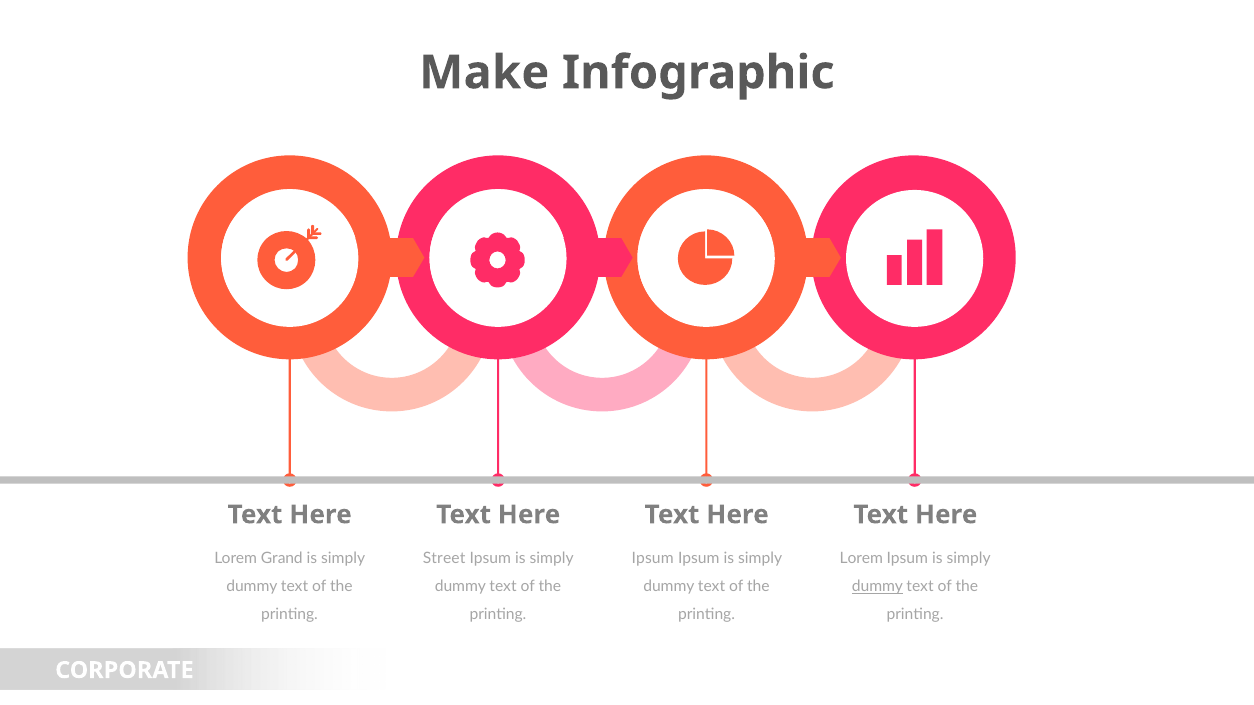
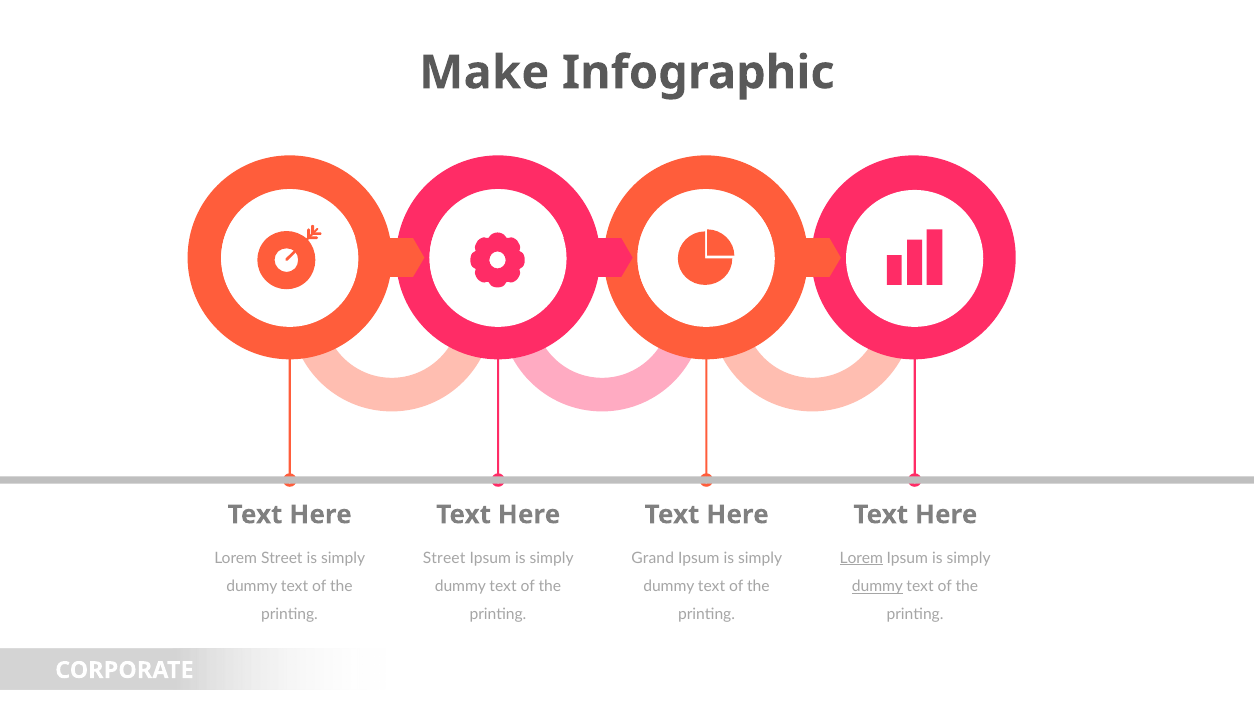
Lorem Grand: Grand -> Street (282, 558)
Ipsum: Ipsum -> Grand (653, 558)
Lorem underline: none -> present (861, 558)
